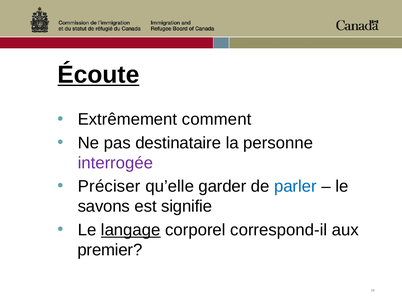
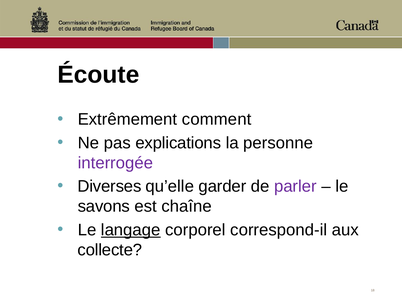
Écoute underline: present -> none (99, 75)
destinataire: destinataire -> explications (178, 143)
Préciser: Préciser -> Diverses (109, 187)
parler colour: blue -> purple (295, 187)
signifie: signifie -> chaîne (187, 207)
premier: premier -> collecte (110, 250)
